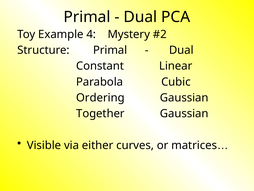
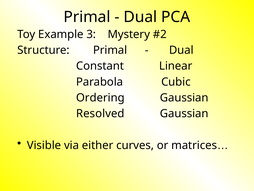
4: 4 -> 3 (91, 34)
Together: Together -> Resolved (100, 113)
